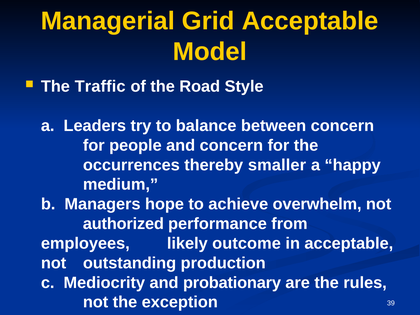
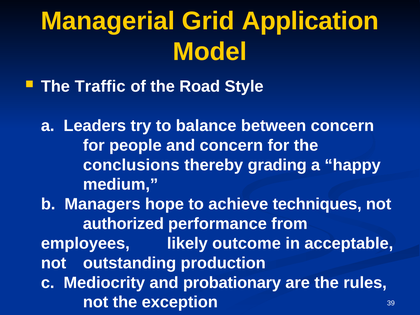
Grid Acceptable: Acceptable -> Application (310, 21)
occurrences: occurrences -> conclusions (131, 165)
smaller: smaller -> grading (277, 165)
overwhelm: overwhelm -> techniques (317, 204)
